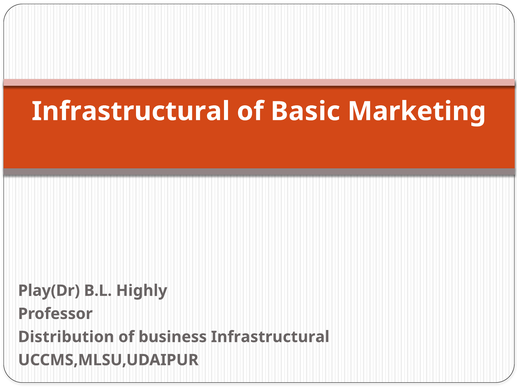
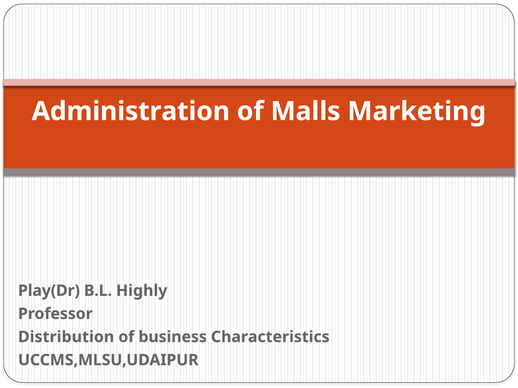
Infrastructural: Infrastructural -> Administration (131, 111)
Basic: Basic -> Malls (306, 111)
business Infrastructural: Infrastructural -> Characteristics (270, 337)
